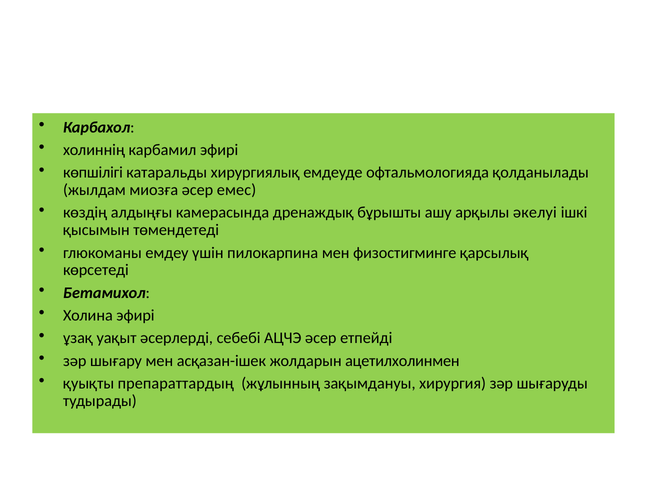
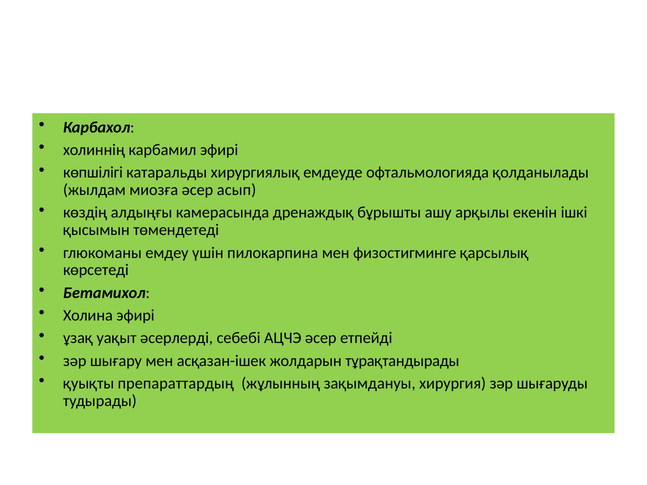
емес: емес -> асып (237, 190)
әкелуі: әкелуі -> екенін (535, 213)
ацетилхолинмен: ацетилхолинмен -> тұрақтандырады (402, 361)
